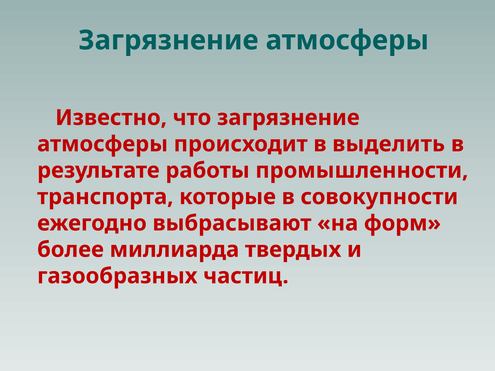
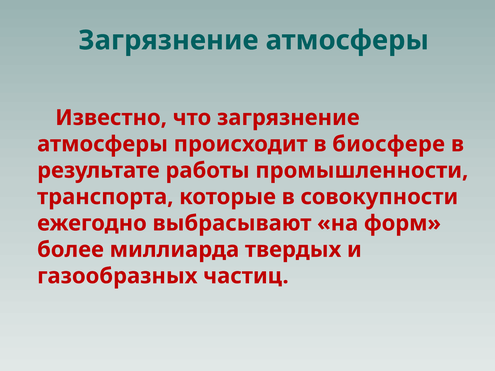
выделить: выделить -> биосфере (389, 144)
